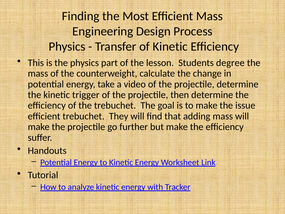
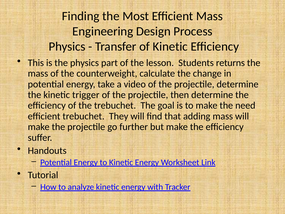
degree: degree -> returns (230, 63)
issue: issue -> need (245, 105)
